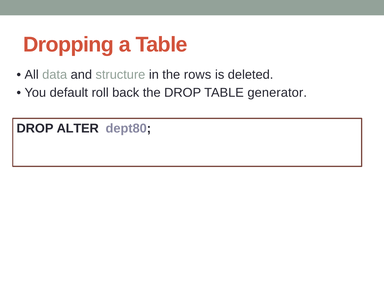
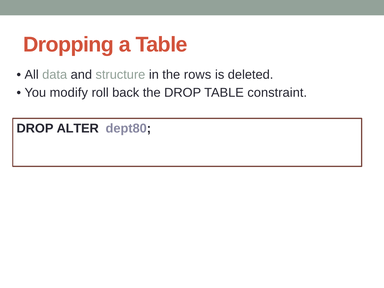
default: default -> modify (69, 93)
generator: generator -> constraint (277, 93)
